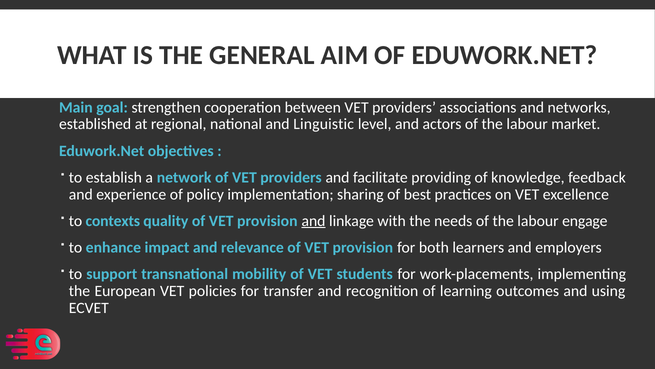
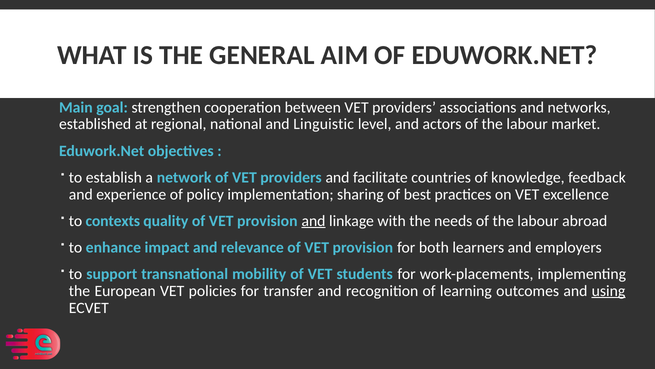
providing: providing -> countries (441, 177)
engage: engage -> abroad (585, 221)
using underline: none -> present (609, 290)
